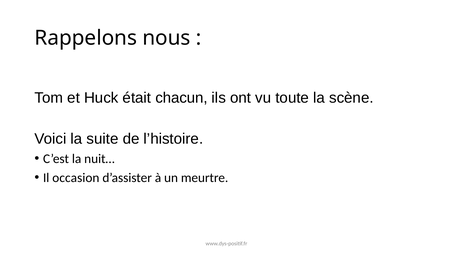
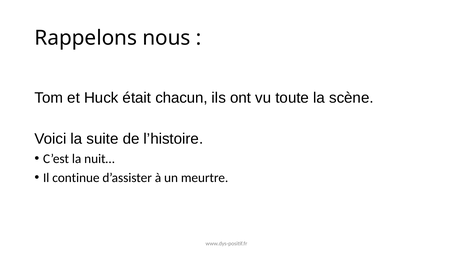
occasion: occasion -> continue (76, 178)
